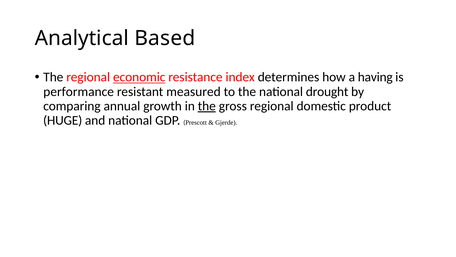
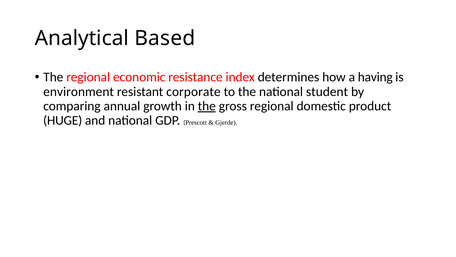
economic underline: present -> none (139, 77)
performance: performance -> environment (79, 91)
measured: measured -> corporate (193, 91)
drought: drought -> student (327, 91)
